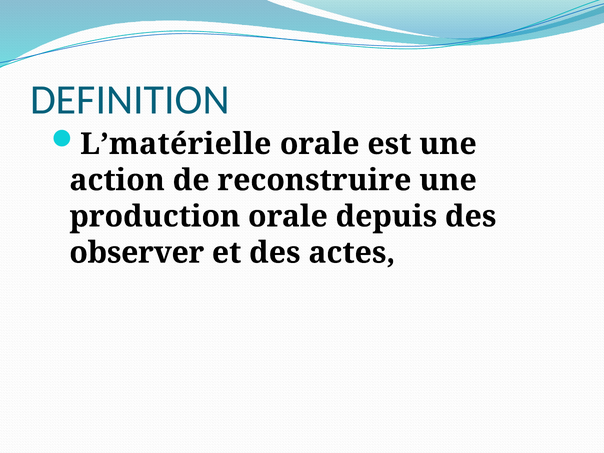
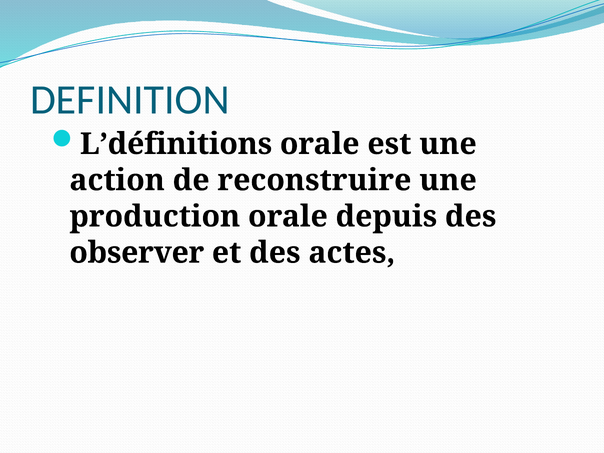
L’matérielle: L’matérielle -> L’définitions (176, 144)
